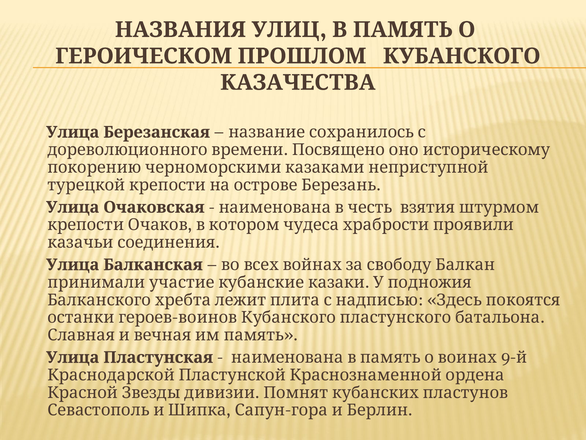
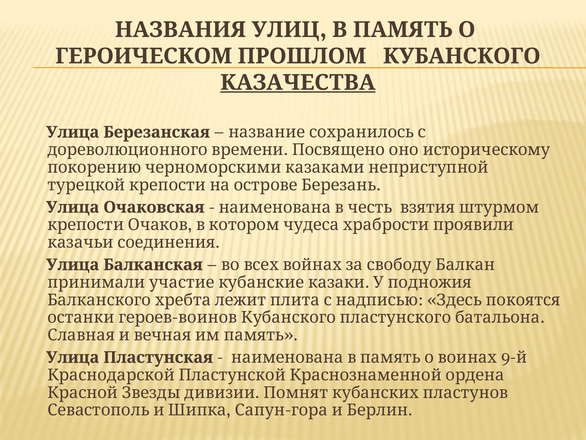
КАЗАЧЕСТВА underline: none -> present (298, 82)
